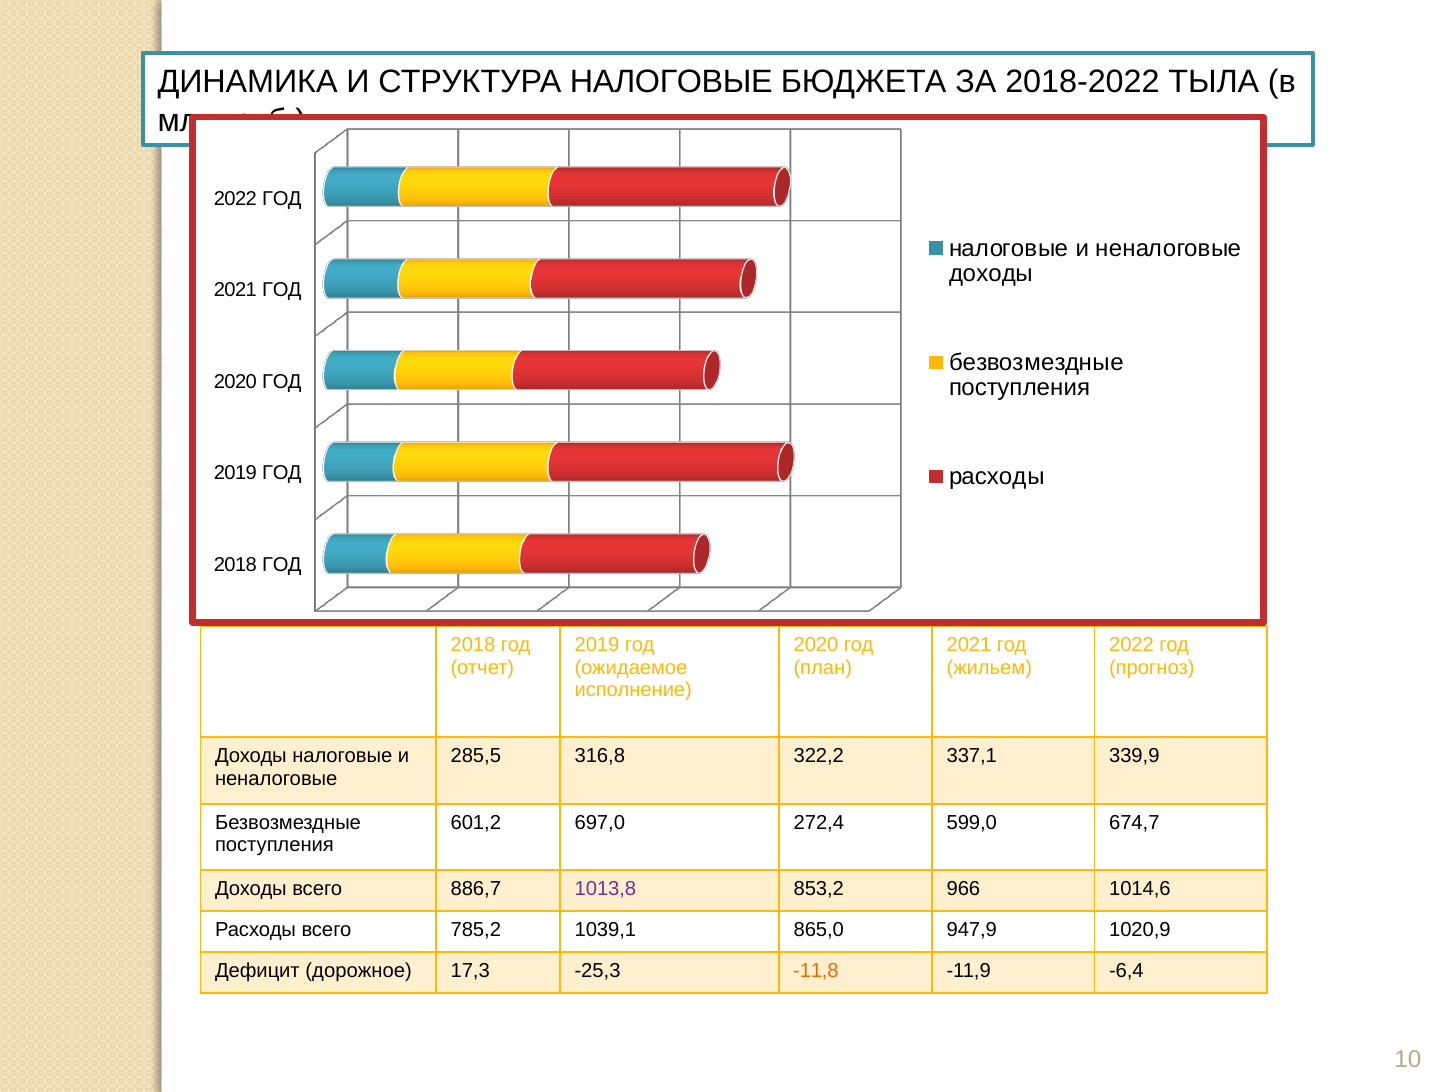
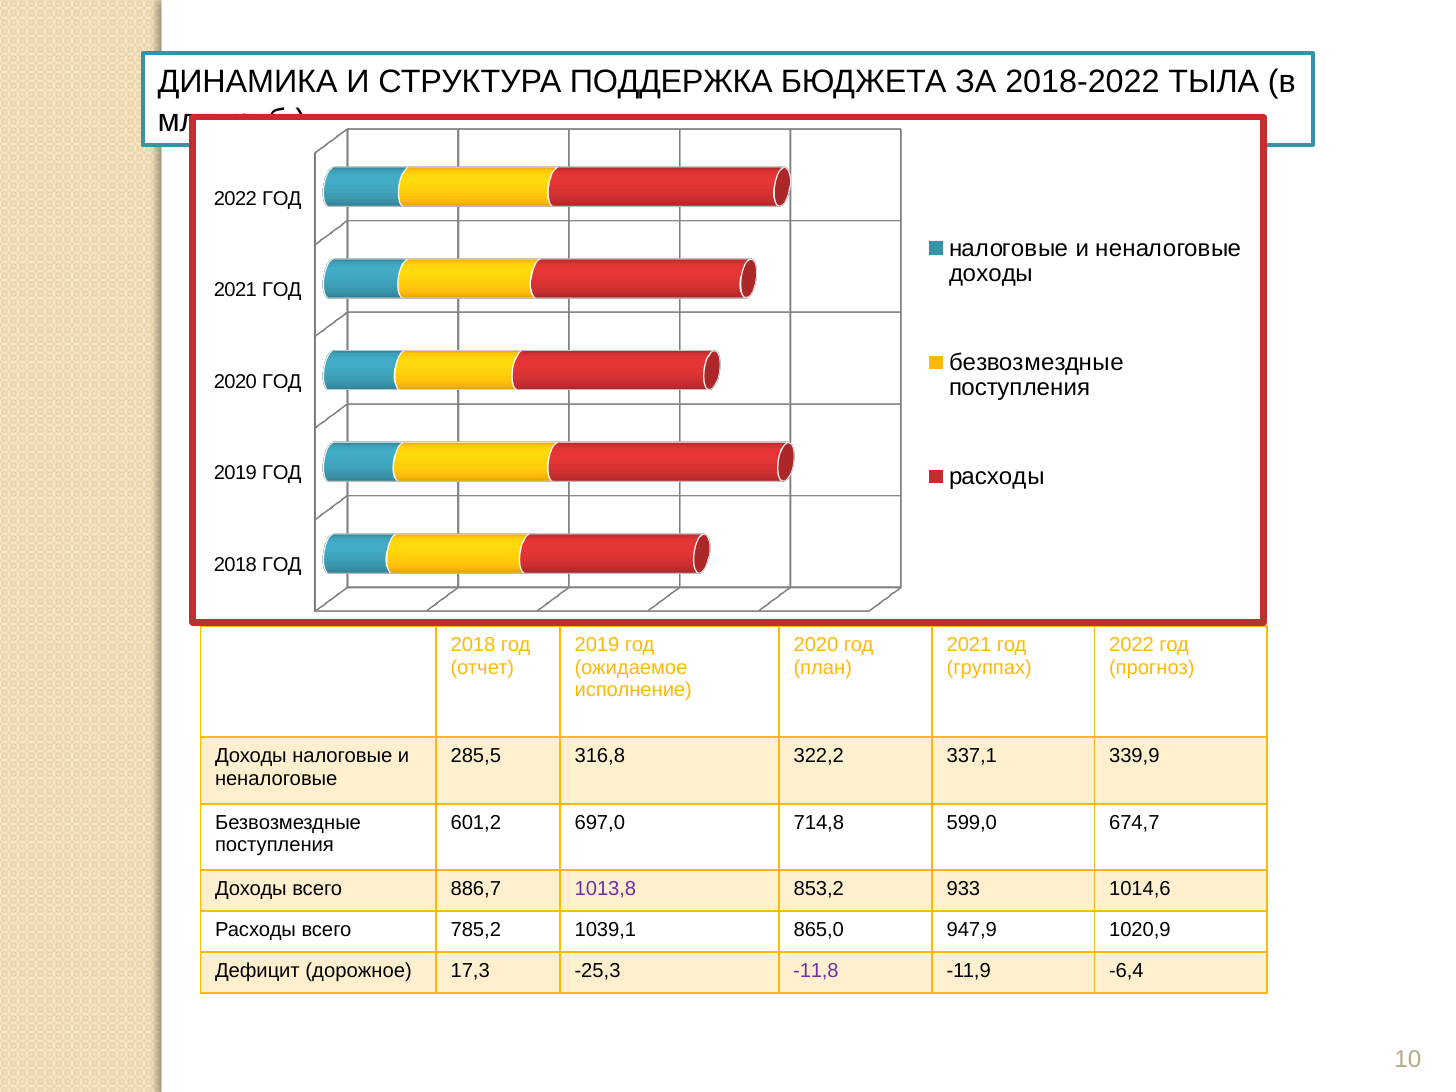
СТРУКТУРА НАЛОГОВЫЕ: НАЛОГОВЫЕ -> ПОДДЕРЖКА (671, 82)
жильем: жильем -> группах (989, 668)
272,4: 272,4 -> 714,8 (819, 823)
966: 966 -> 933 (963, 889)
-11,8 colour: orange -> purple (816, 971)
